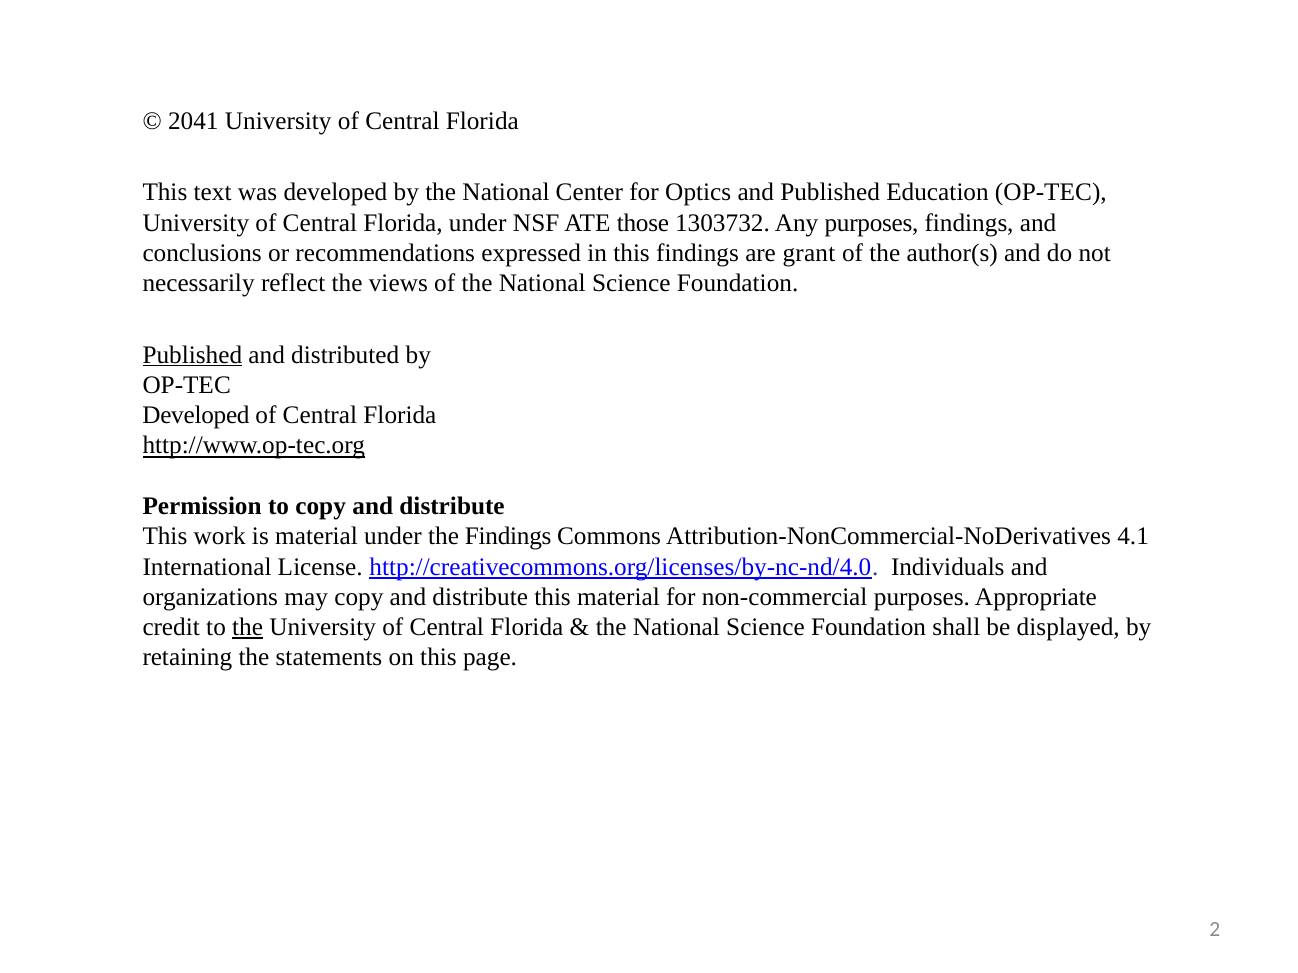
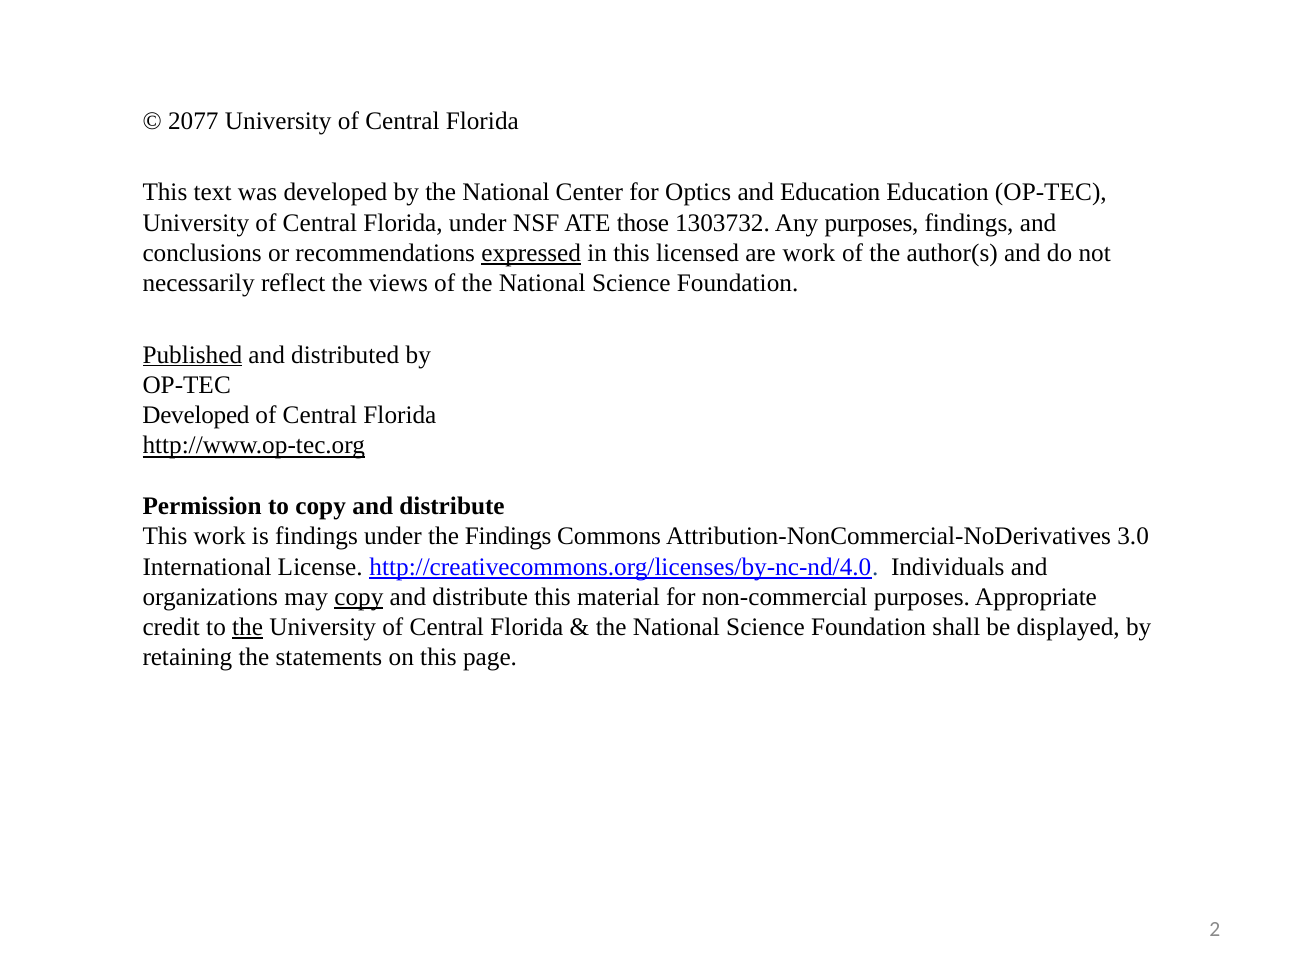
2041: 2041 -> 2077 (193, 121)
and Published: Published -> Education (830, 193)
expressed underline: none -> present (531, 253)
this findings: findings -> licensed (698, 253)
are grant: grant -> work (809, 253)
is material: material -> findings (317, 537)
4.1: 4.1 -> 3.0 (1133, 537)
copy underline: none -> present (359, 597)
